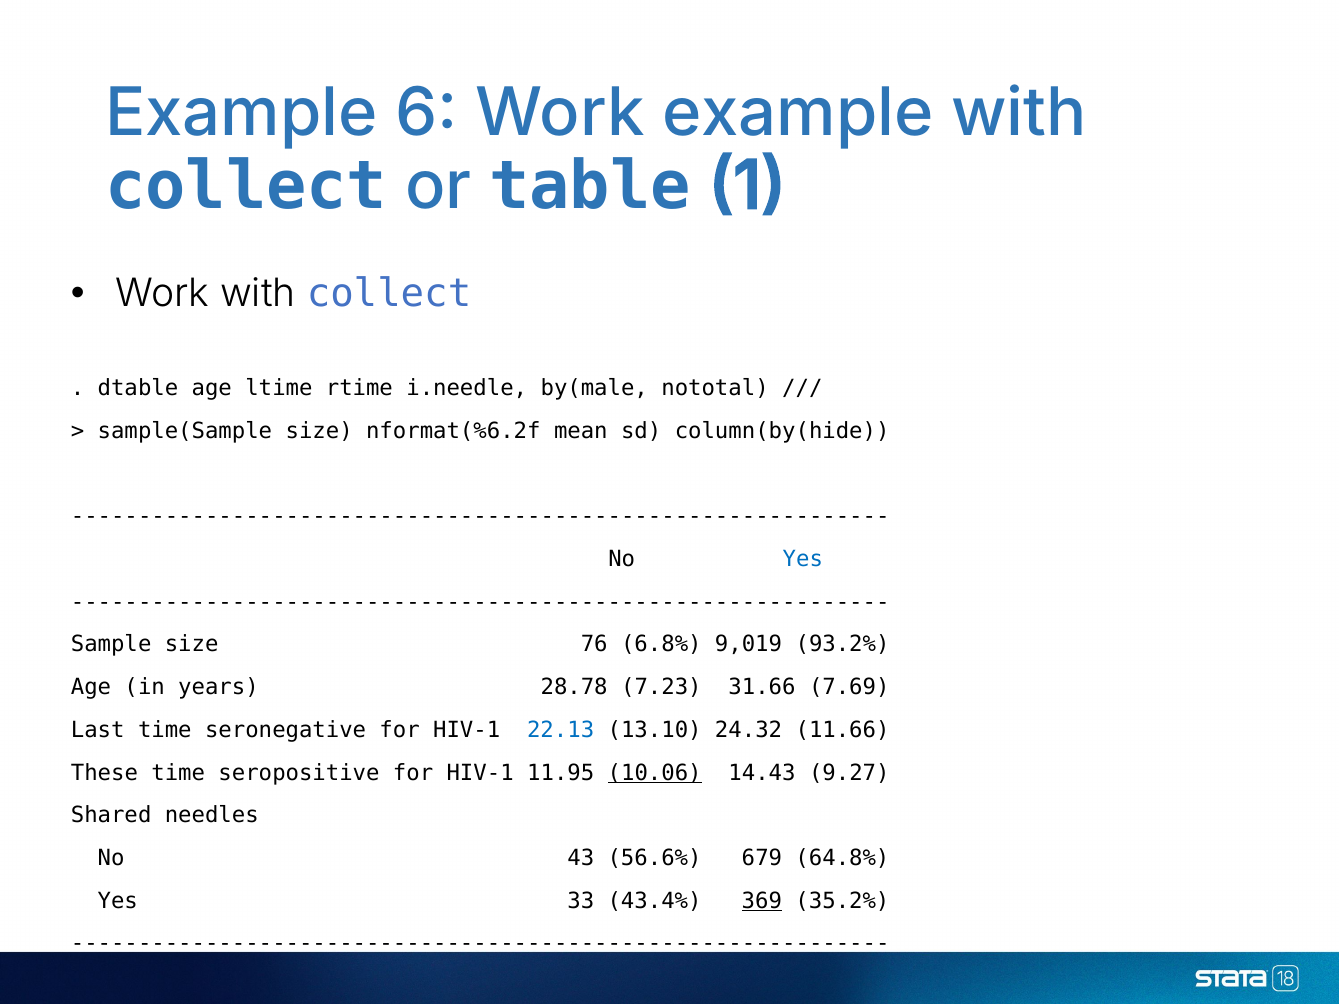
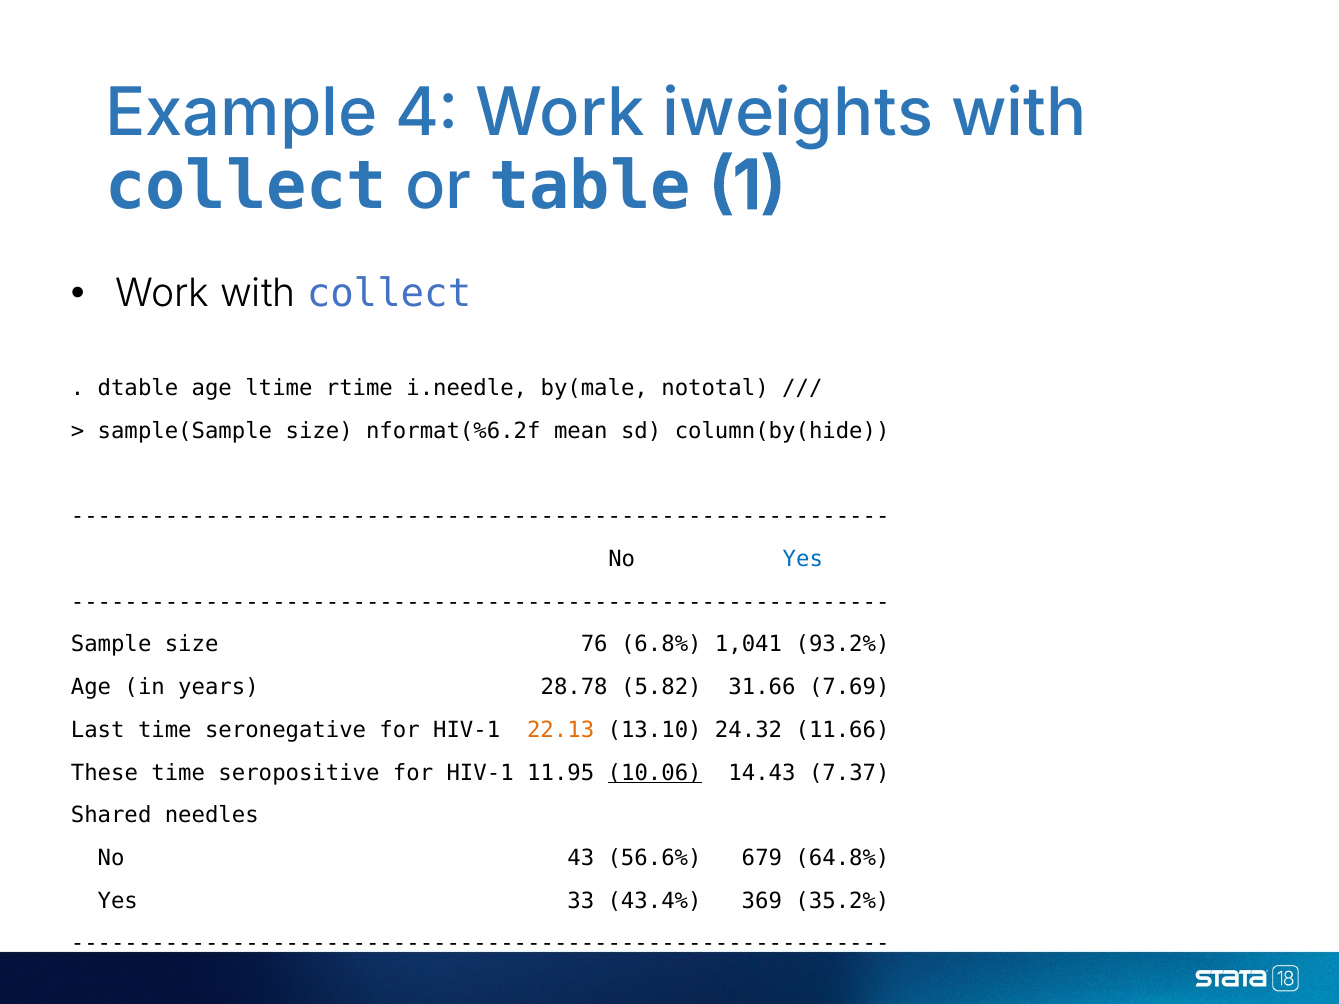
6: 6 -> 4 (427, 114)
Work example: example -> iweights (798, 114)
9,019: 9,019 -> 1,041 (748, 645)
7.23: 7.23 -> 5.82 (661, 687)
22.13 colour: blue -> orange (561, 730)
9.27: 9.27 -> 7.37 (849, 773)
369 underline: present -> none (762, 901)
